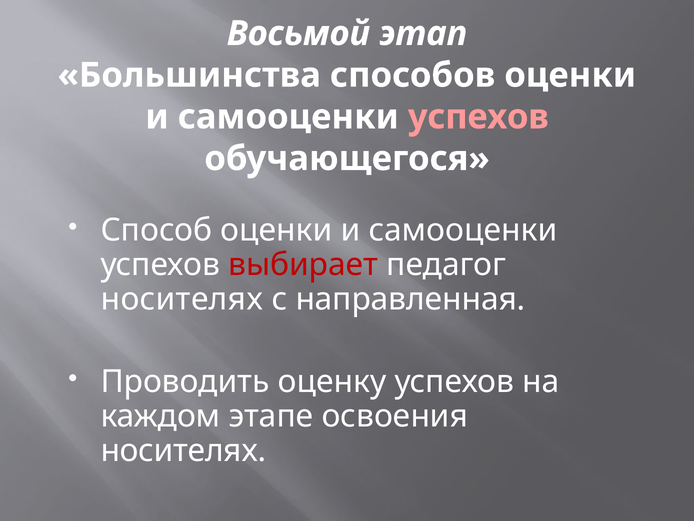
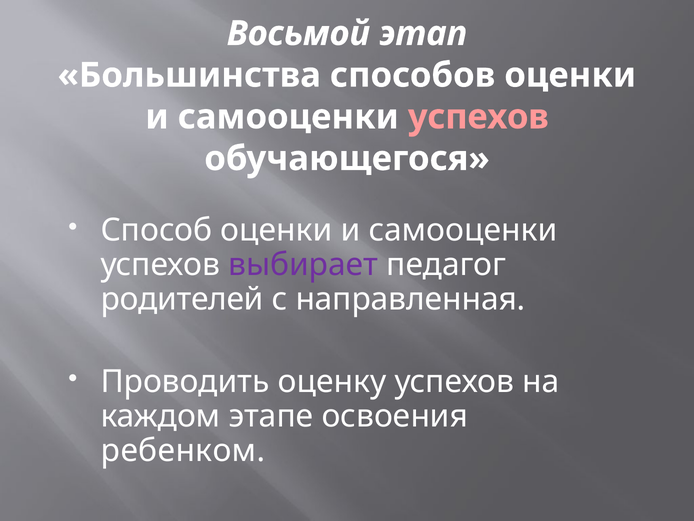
выбирает colour: red -> purple (303, 265)
носителях: носителях -> родителей (182, 299)
носителях: носителях -> ребенком (183, 450)
